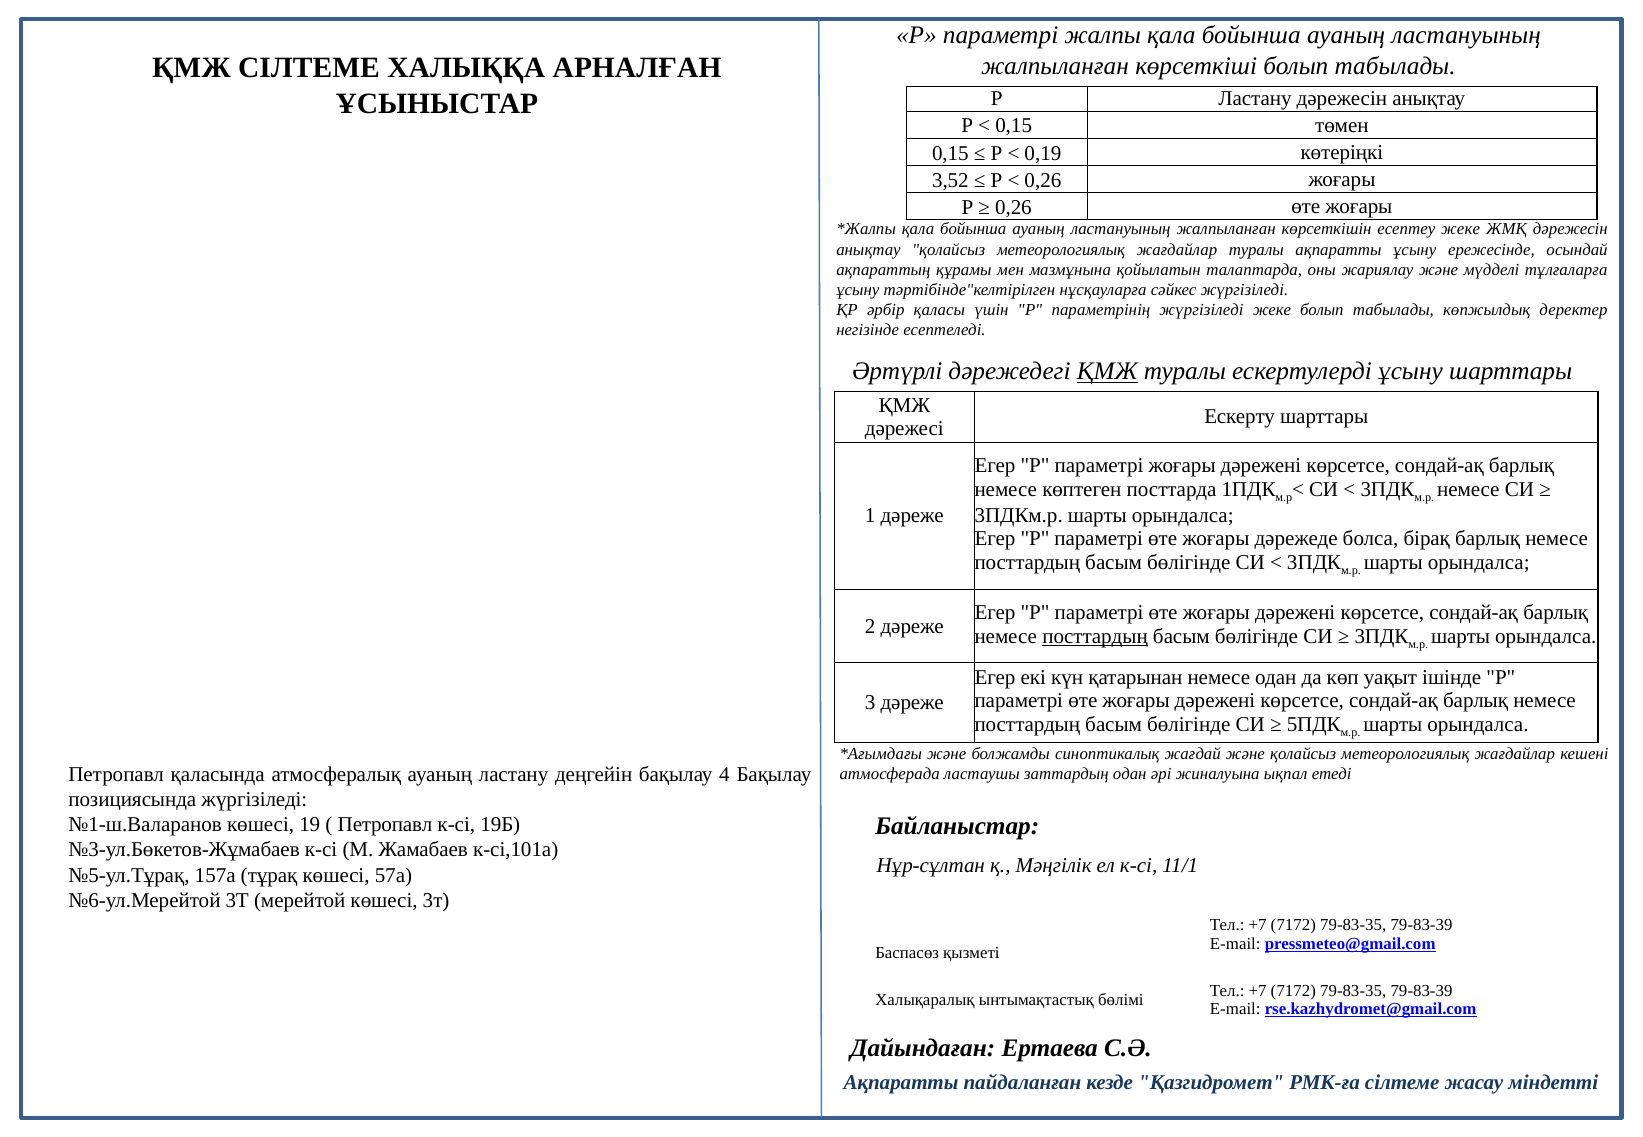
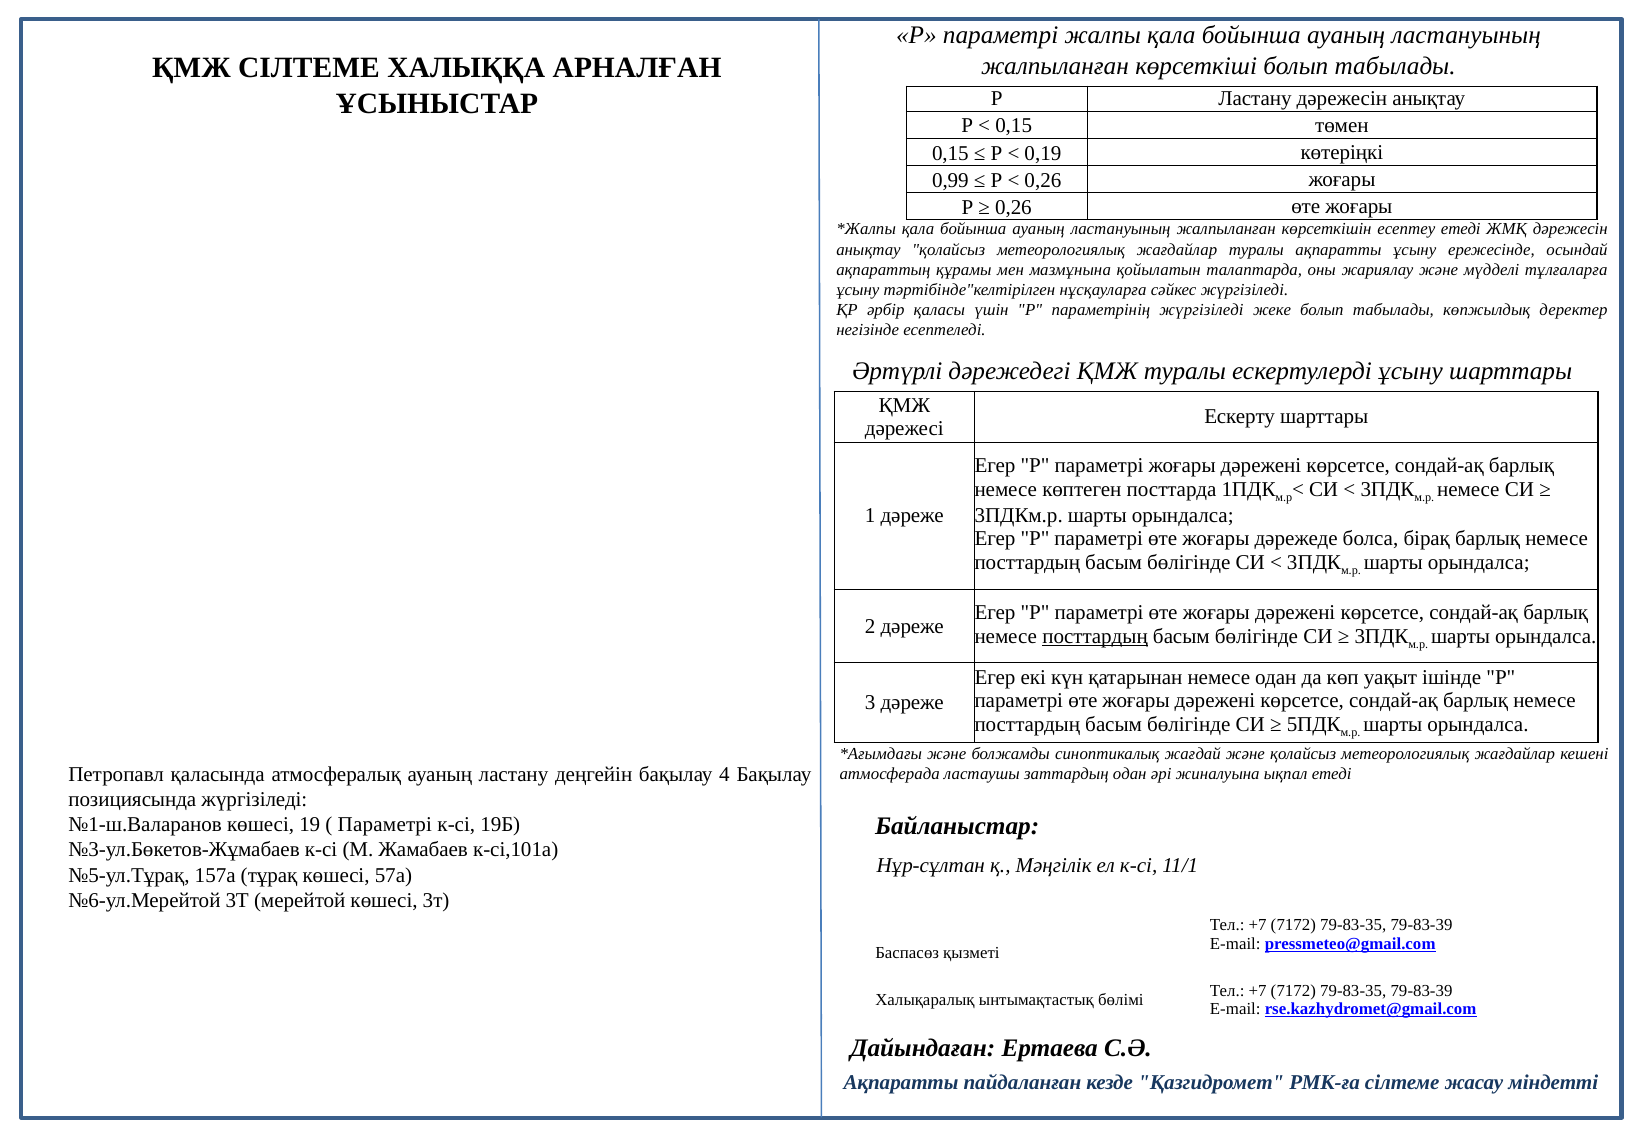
3,52: 3,52 -> 0,99 (950, 180)
есептеу жеке: жеке -> етеді (1461, 230)
ҚМЖ underline: present -> none (1107, 372)
Петропавл: Петропавл -> Параметрі (385, 825)
